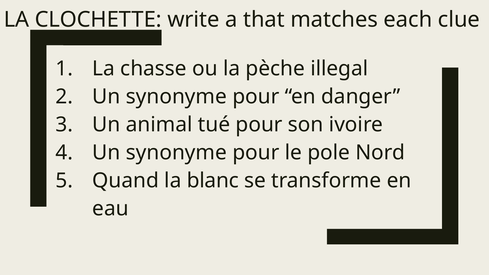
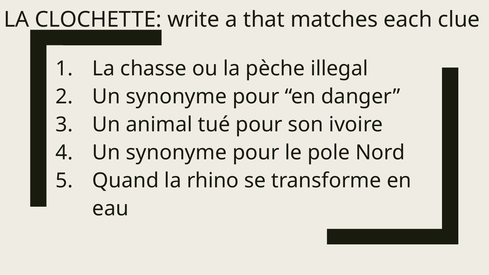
blanc: blanc -> rhino (213, 181)
